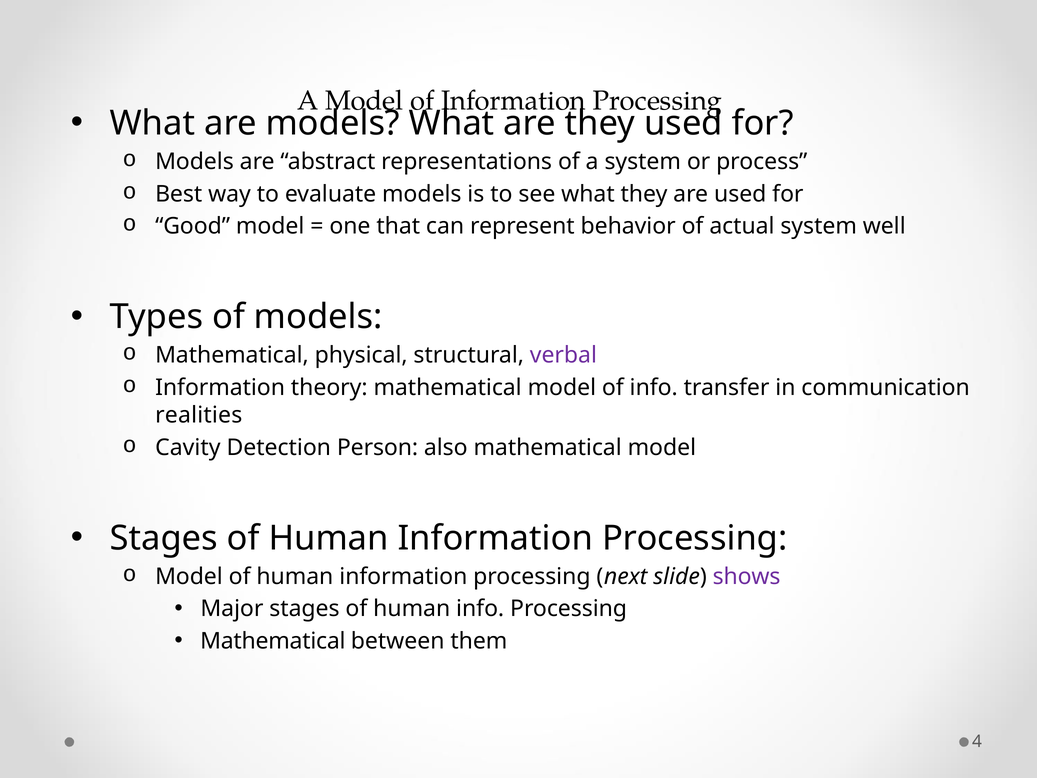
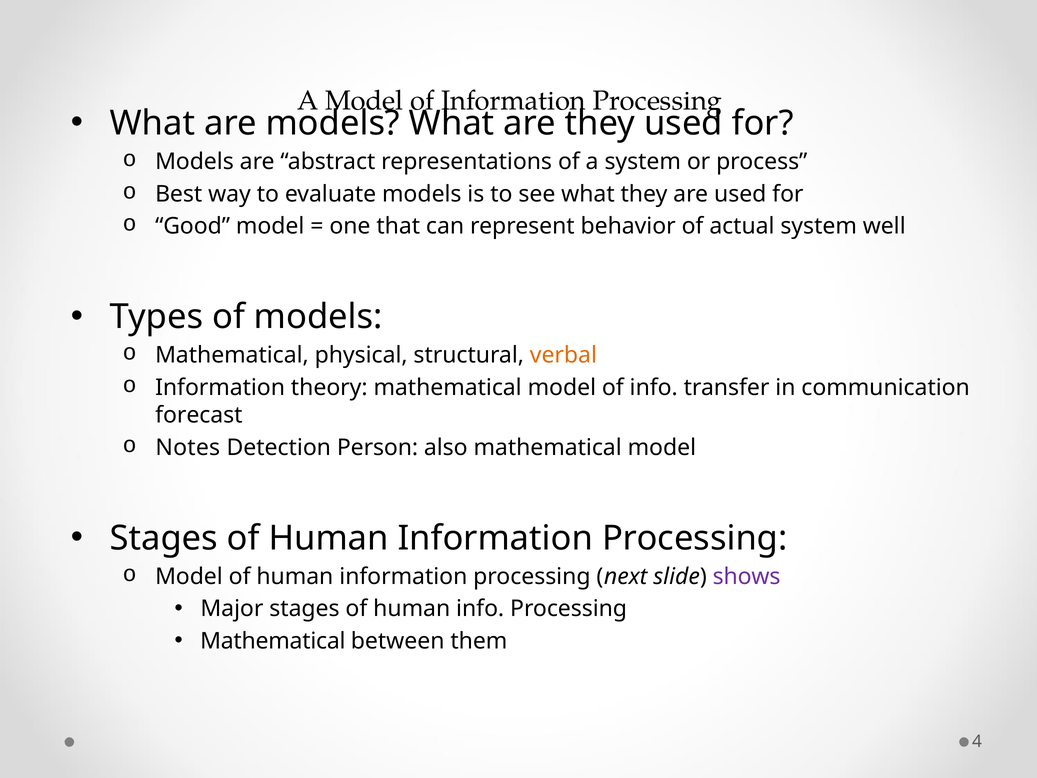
verbal colour: purple -> orange (563, 355)
realities: realities -> forecast (199, 415)
Cavity: Cavity -> Notes (188, 447)
